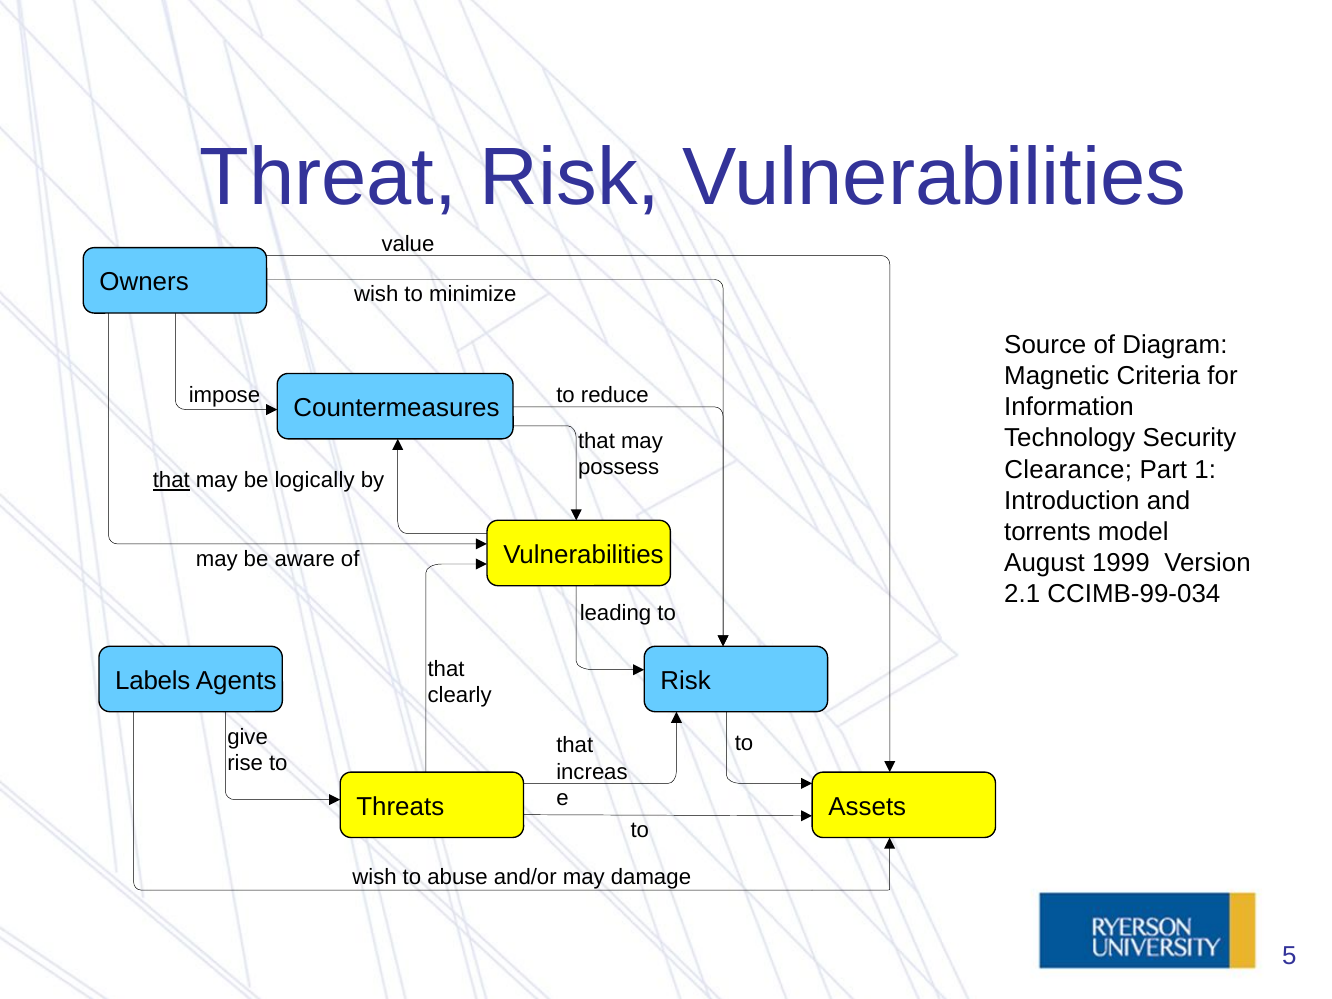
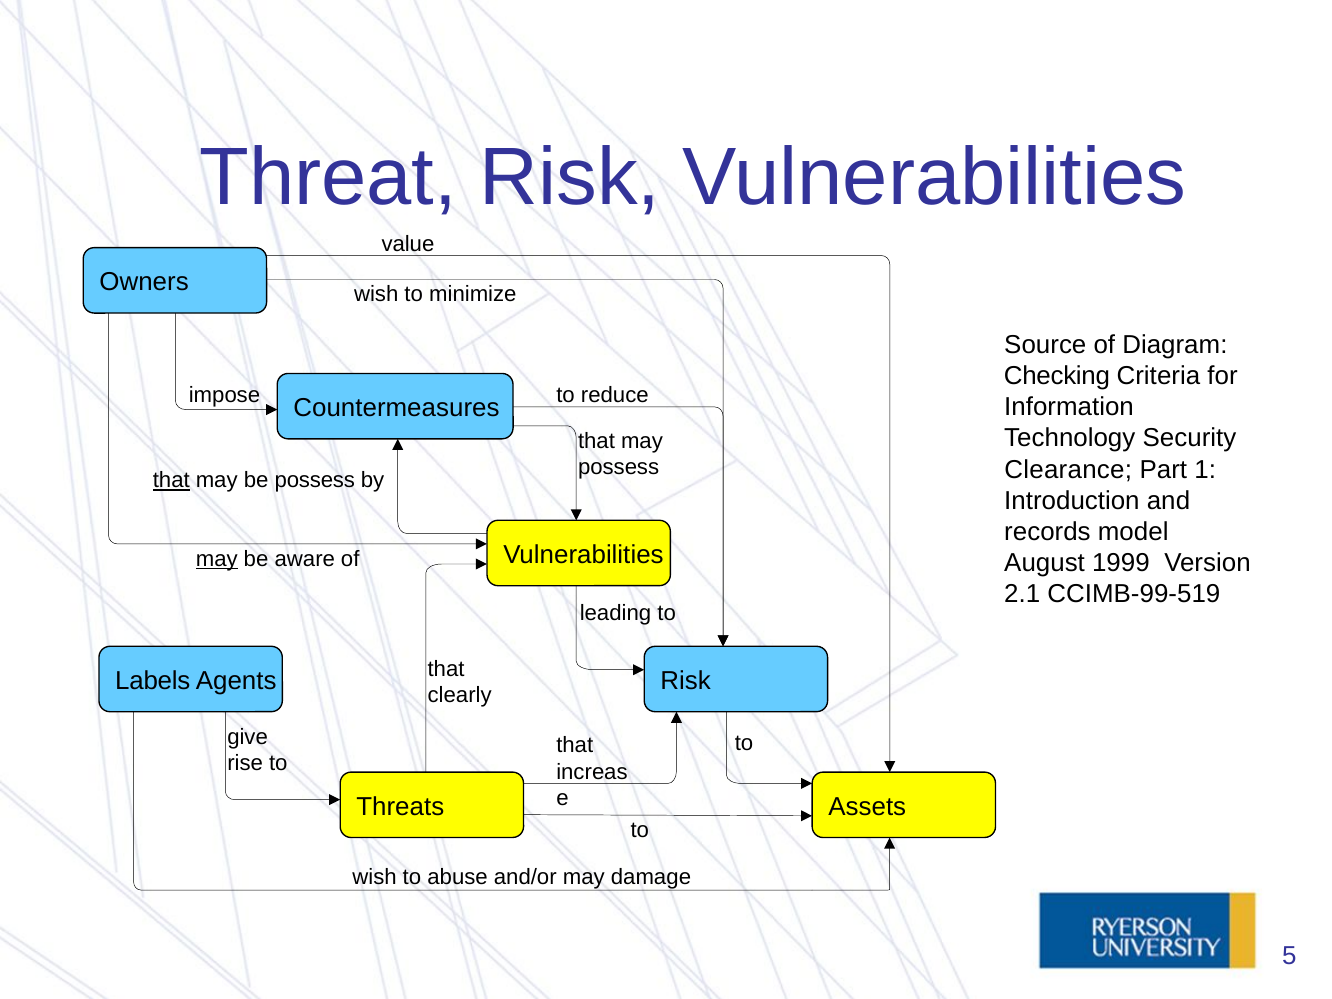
Magnetic: Magnetic -> Checking (1057, 376)
be logically: logically -> possess (315, 481)
torrents: torrents -> records (1047, 532)
may underline: none -> present (217, 559)
CCIMB-99-034: CCIMB-99-034 -> CCIMB-99-519 (1134, 594)
